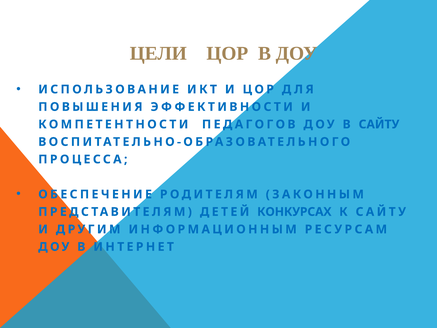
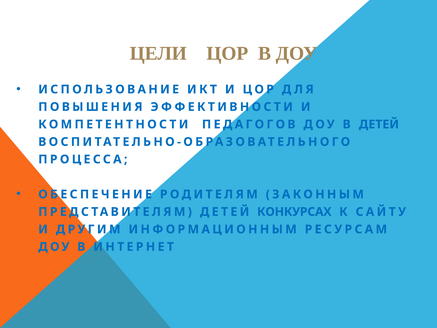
В САЙТУ: САЙТУ -> ДЕТЕЙ (379, 124)
